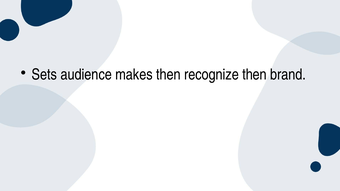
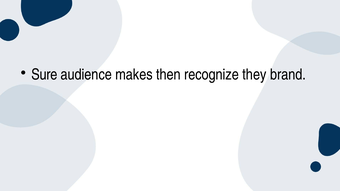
Sets: Sets -> Sure (44, 75)
recognize then: then -> they (254, 75)
